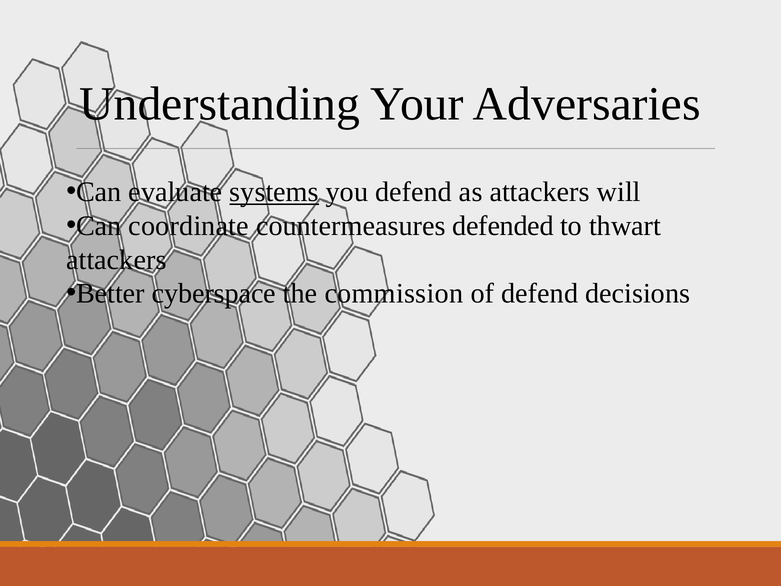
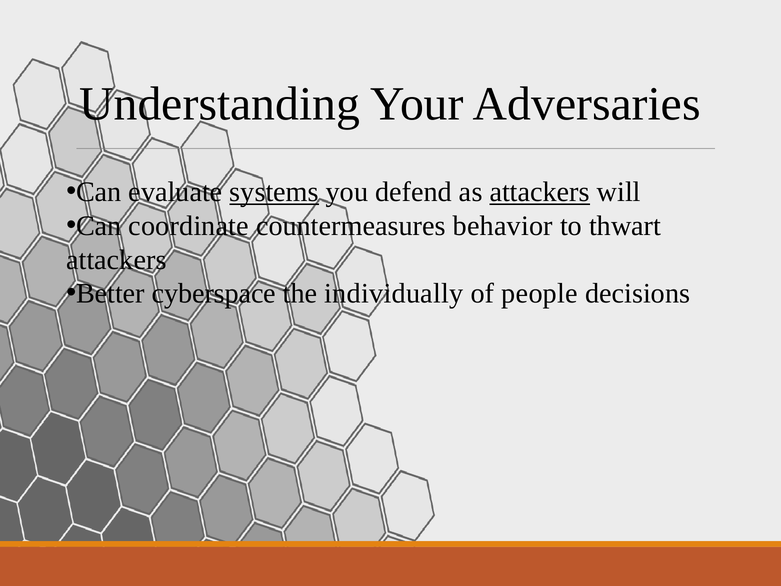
attackers underline: none -> present (540, 192)
defended: defended -> behavior (503, 226)
commission: commission -> individually (394, 294)
of defend: defend -> people (540, 294)
